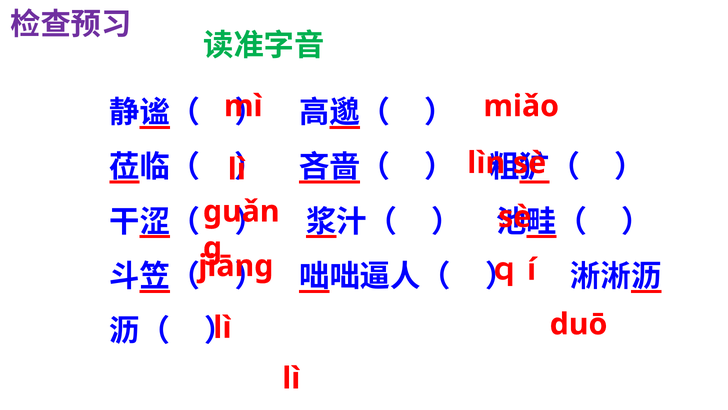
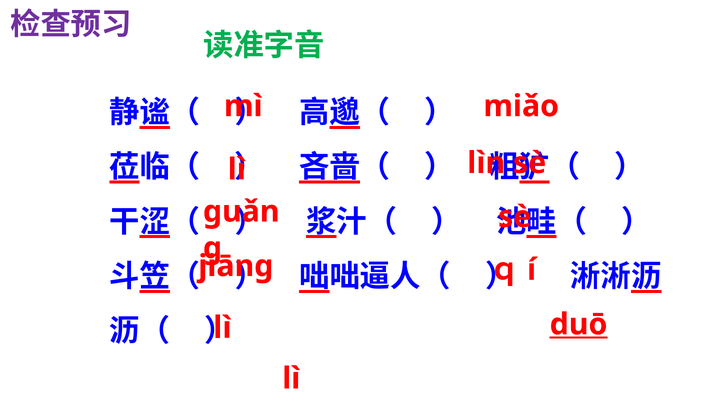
duō underline: none -> present (579, 324)
